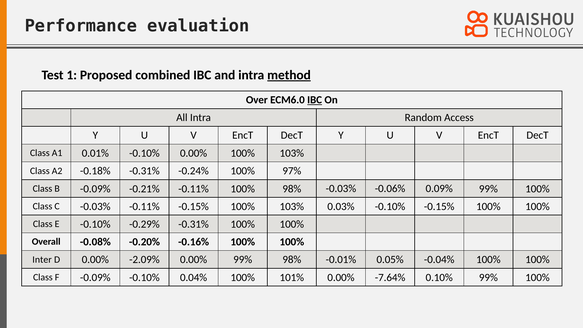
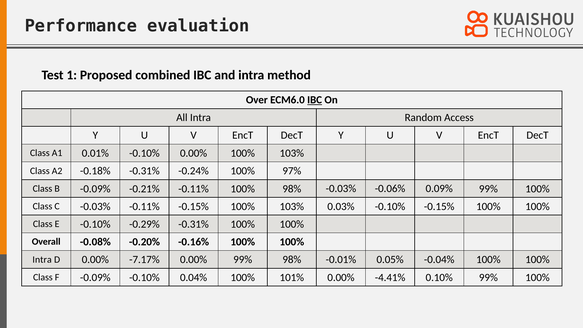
method underline: present -> none (289, 75)
Inter: Inter -> Intra (42, 259)
-2.09%: -2.09% -> -7.17% (144, 260)
-7.64%: -7.64% -> -4.41% (390, 277)
